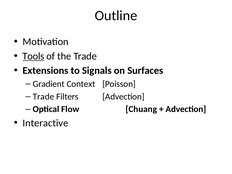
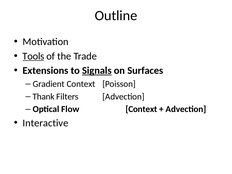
Signals underline: none -> present (97, 71)
Trade: Trade -> Thank (44, 97)
Flow Chuang: Chuang -> Context (141, 109)
